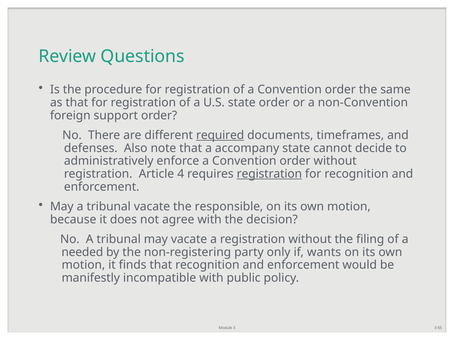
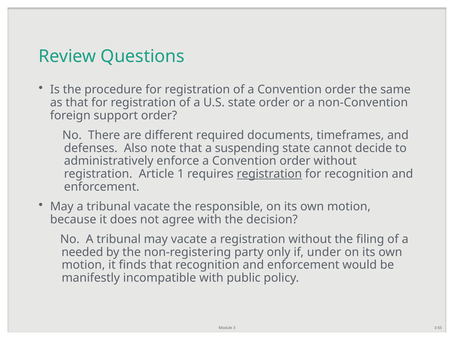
required underline: present -> none (220, 135)
accompany: accompany -> suspending (247, 148)
4: 4 -> 1 (181, 174)
wants: wants -> under (324, 252)
